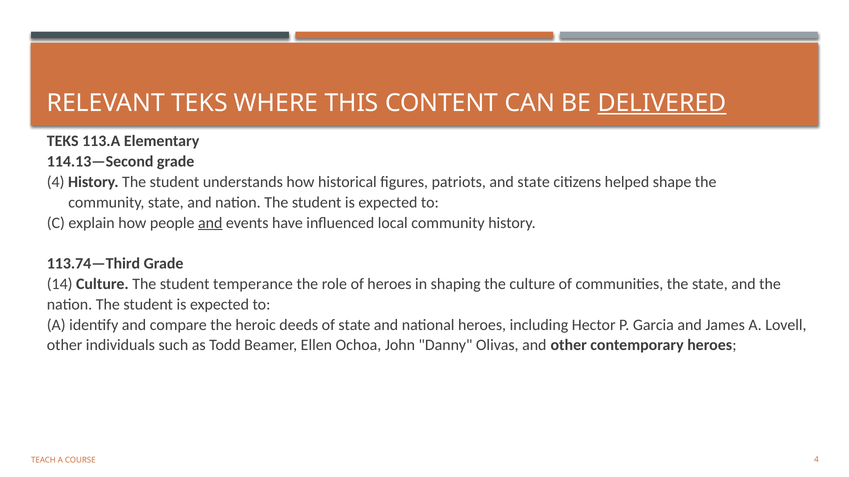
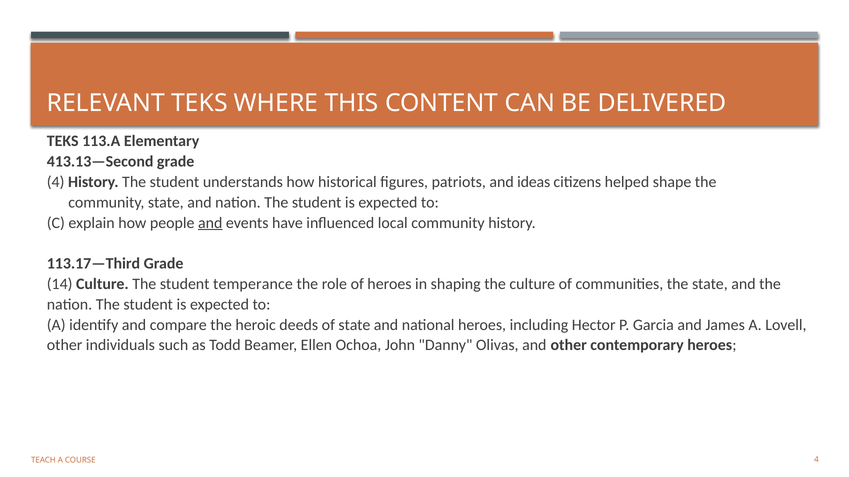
DELIVERED underline: present -> none (662, 103)
114.13—Second: 114.13—Second -> 413.13—Second (100, 162)
and state: state -> ideas (534, 182)
113.74—Third: 113.74—Third -> 113.17—Third (93, 264)
